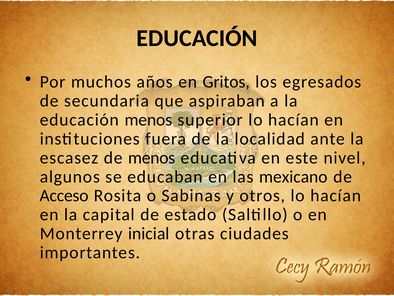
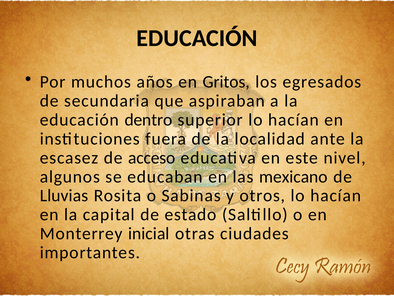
educación menos: menos -> dentro (148, 120)
de menos: menos -> acceso (152, 158)
Acceso: Acceso -> Lluvias (64, 195)
